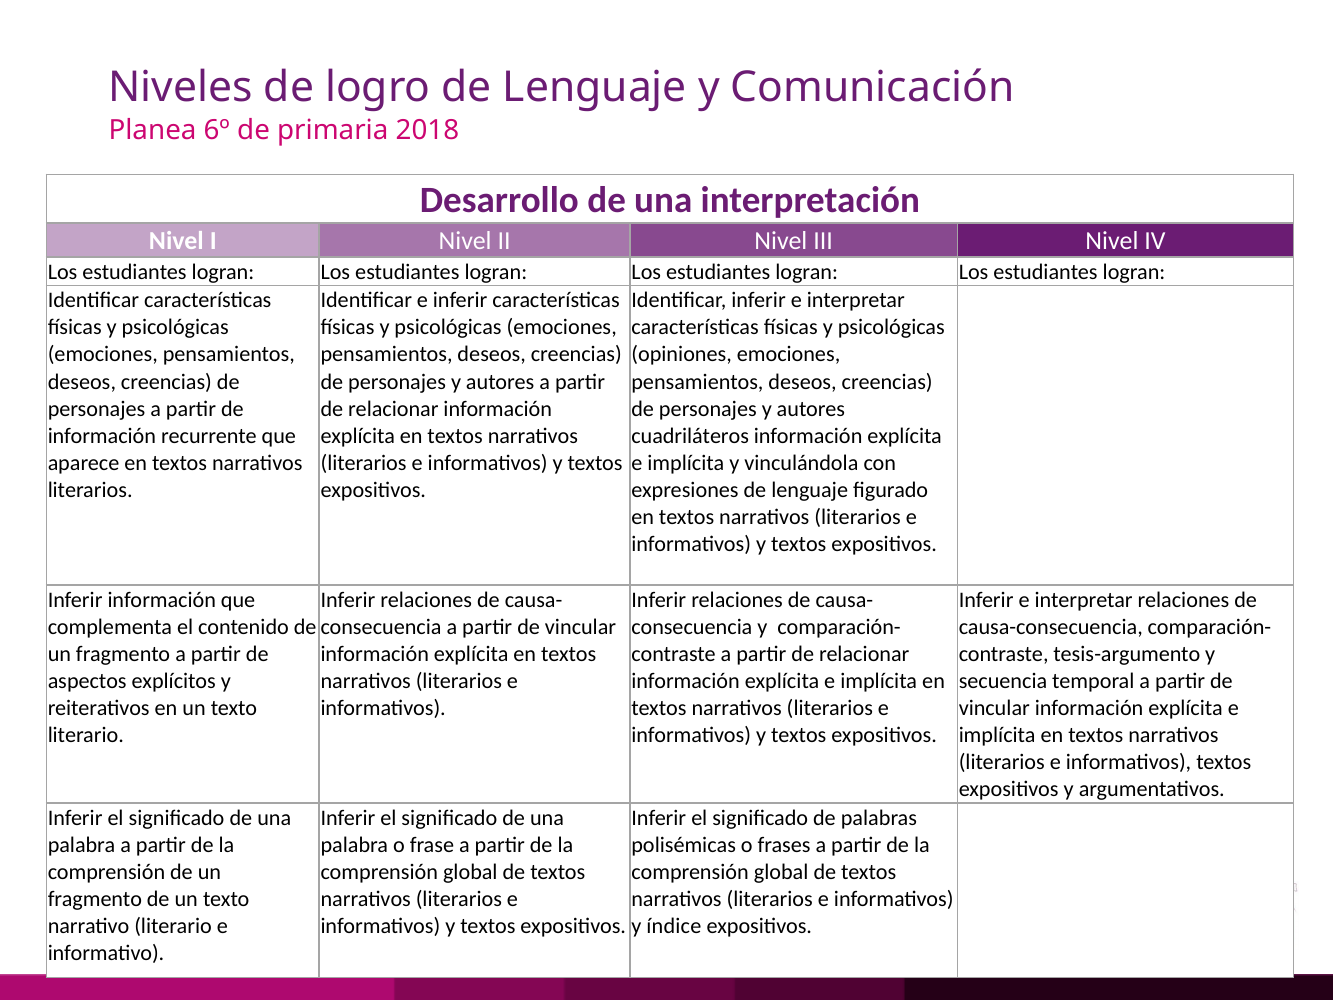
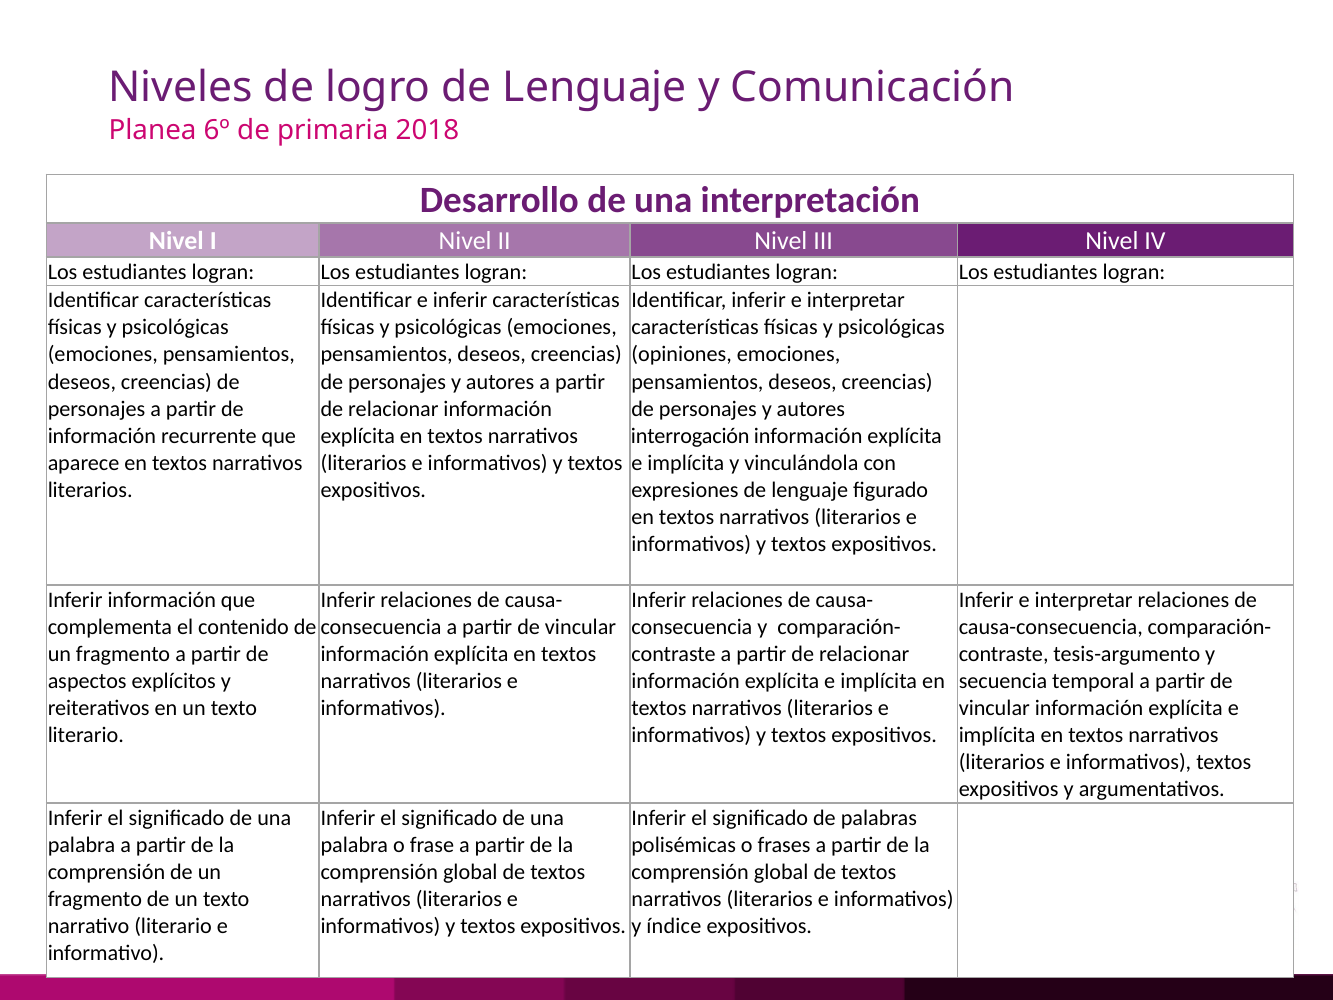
cuadriláteros: cuadriláteros -> interrogación (690, 436)
